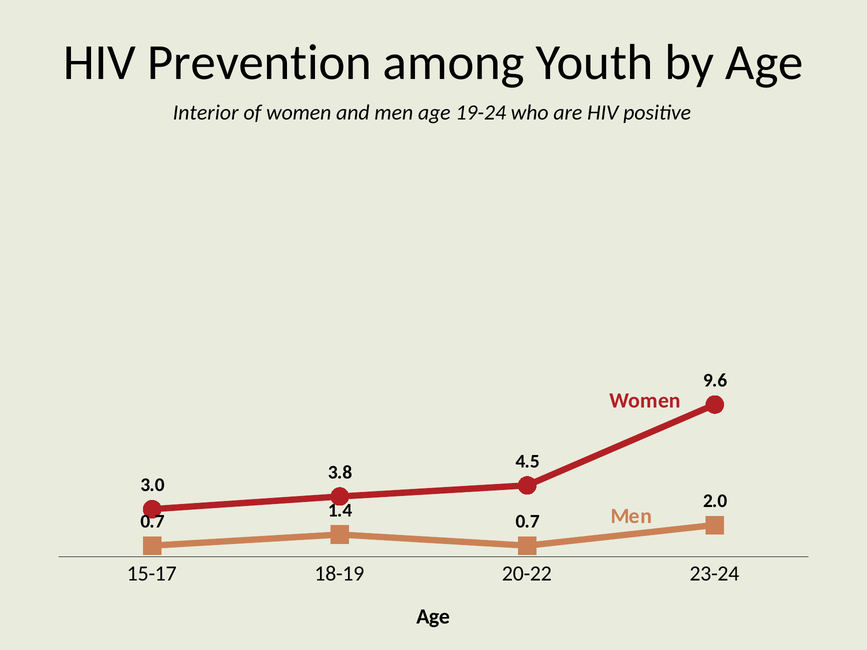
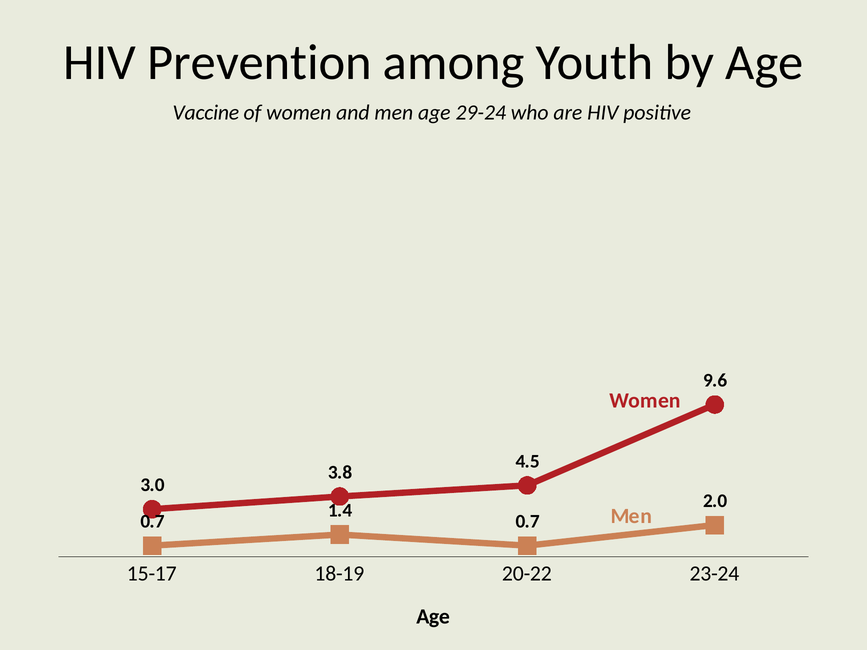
Interior: Interior -> Vaccine (206, 112)
19-24: 19-24 -> 29-24 (481, 112)
